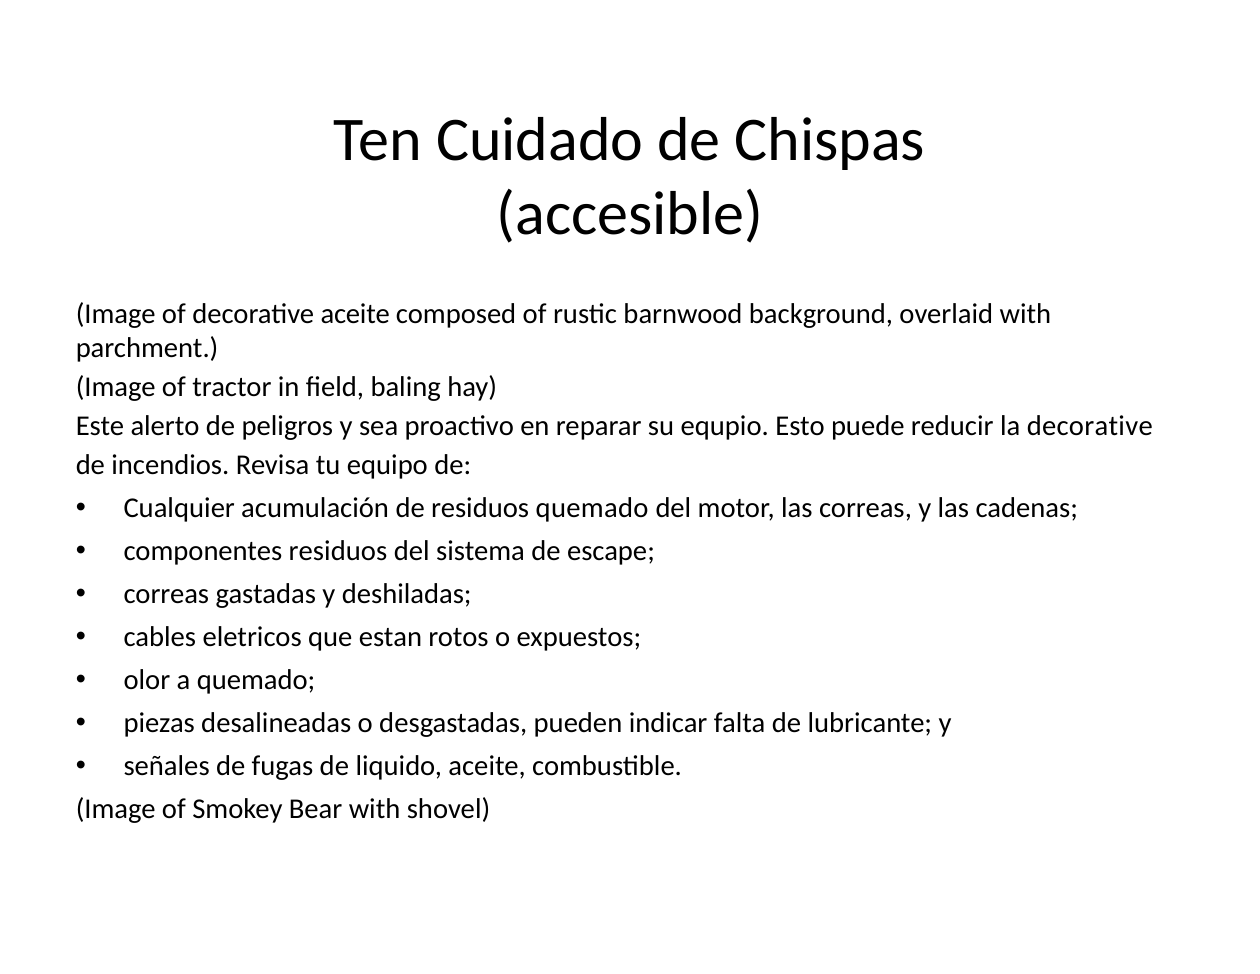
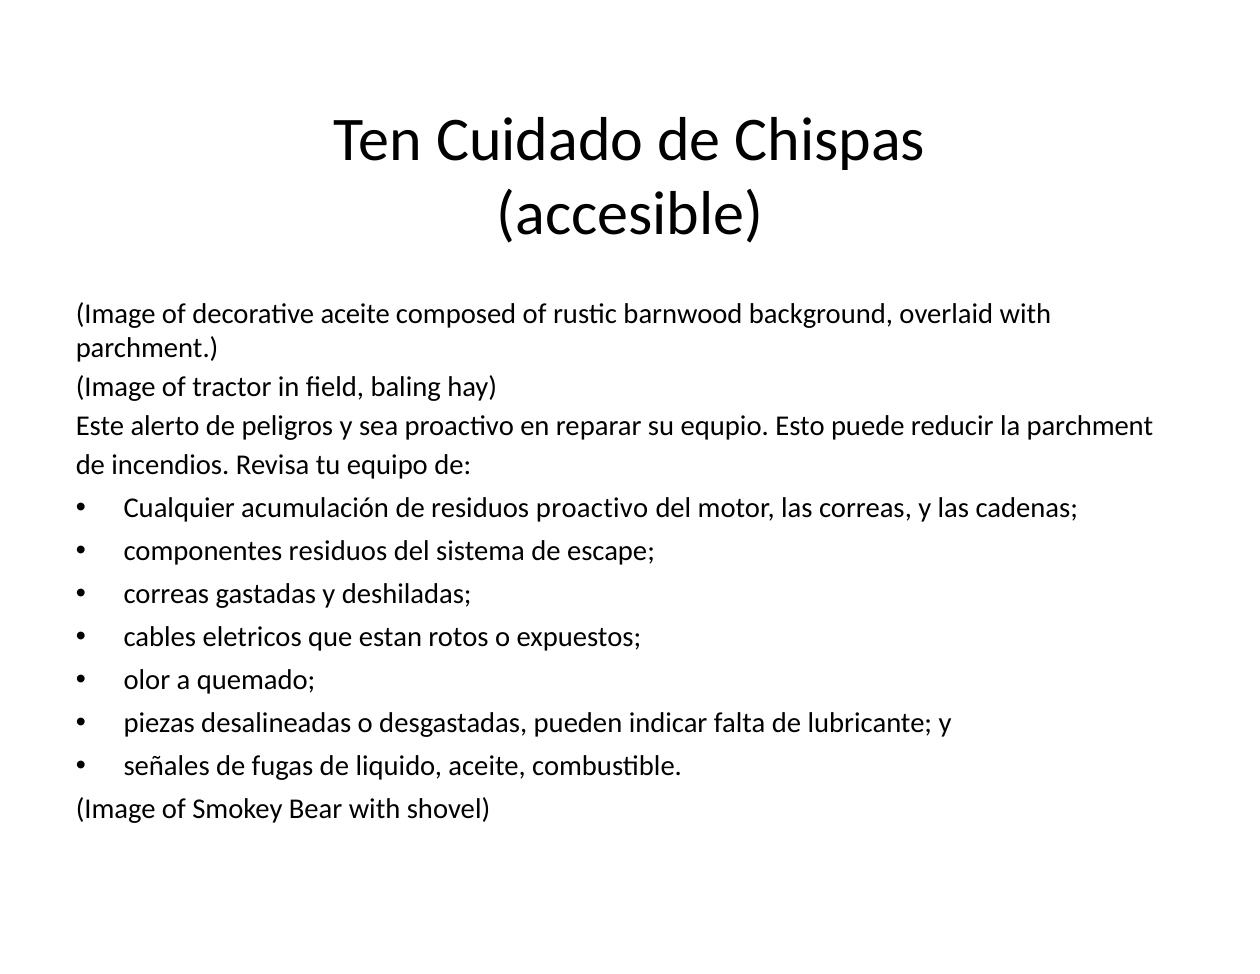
la decorative: decorative -> parchment (1090, 426)
residuos quemado: quemado -> proactivo (592, 508)
